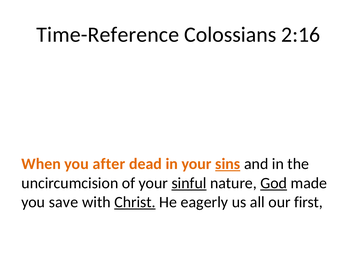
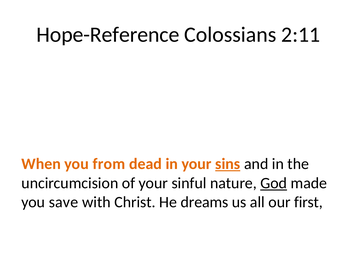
Time-Reference: Time-Reference -> Hope-Reference (108, 35)
2:16: 2:16 -> 2:11 (301, 35)
after: after -> from (109, 164)
sinful underline: present -> none (189, 183)
Christ underline: present -> none (135, 202)
eagerly: eagerly -> dreams (204, 202)
